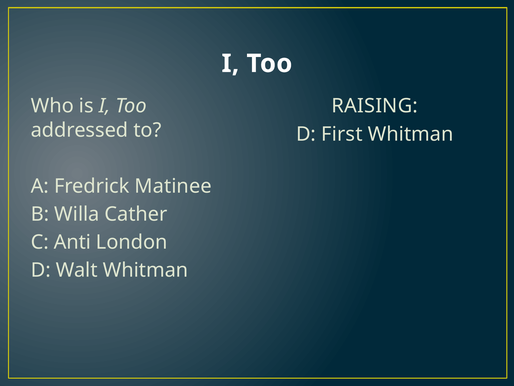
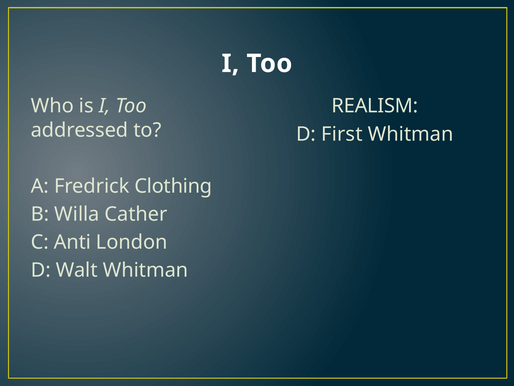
RAISING: RAISING -> REALISM (375, 106)
Matinee: Matinee -> Clothing (173, 186)
